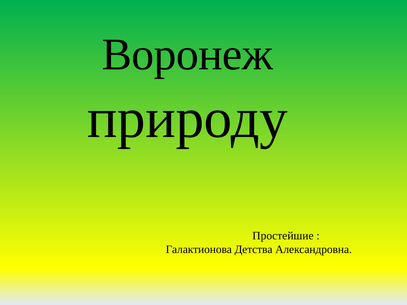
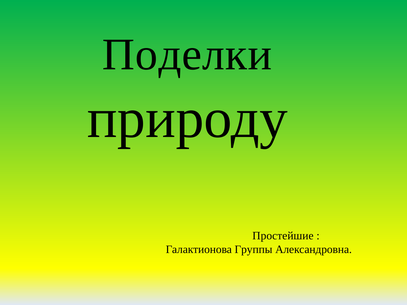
Воронеж: Воронеж -> Поделки (187, 55)
Детства: Детства -> Группы (254, 249)
